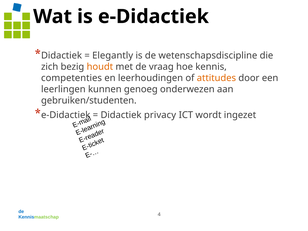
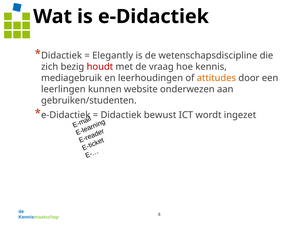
houdt colour: orange -> red (100, 67)
competenties: competenties -> mediagebruik (72, 78)
genoeg: genoeg -> website (141, 89)
privacy: privacy -> bewust (160, 115)
